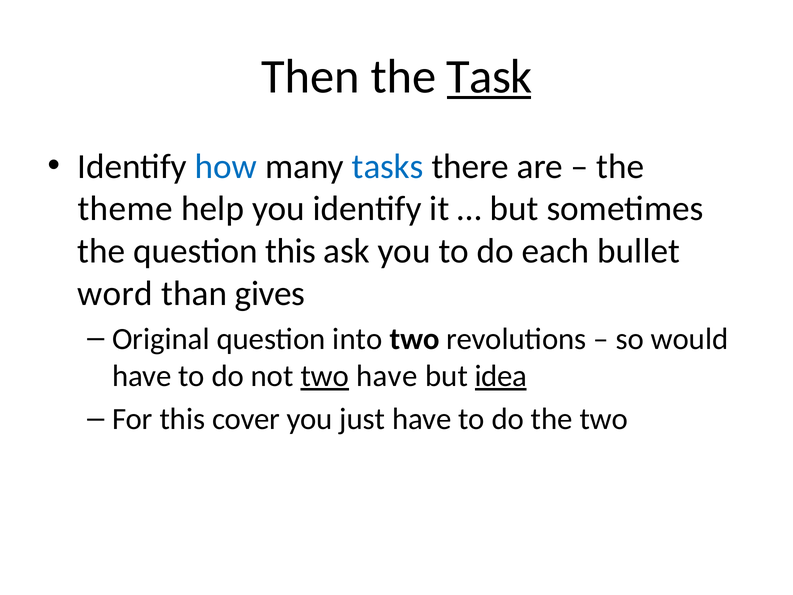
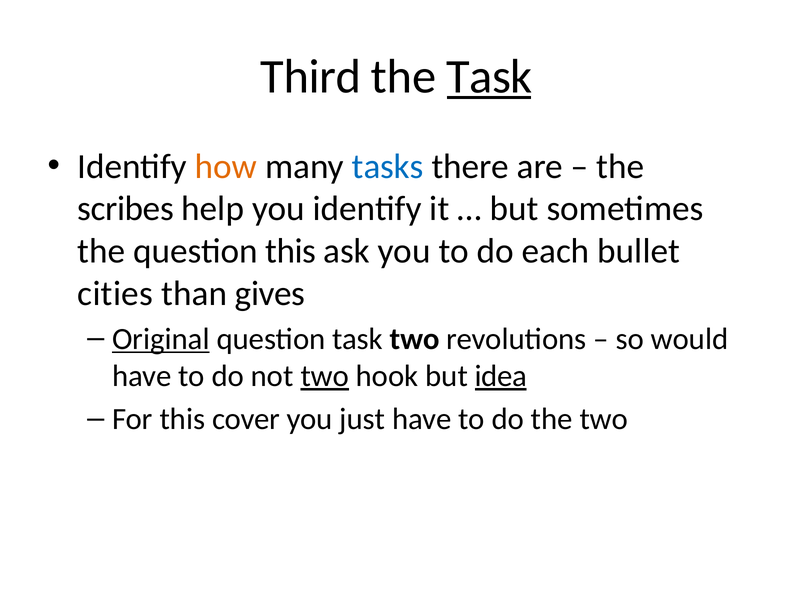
Then: Then -> Third (311, 77)
how colour: blue -> orange (226, 166)
theme: theme -> scribes (126, 209)
word: word -> cities (115, 293)
Original underline: none -> present (161, 339)
question into: into -> task (358, 339)
two have: have -> hook (387, 376)
